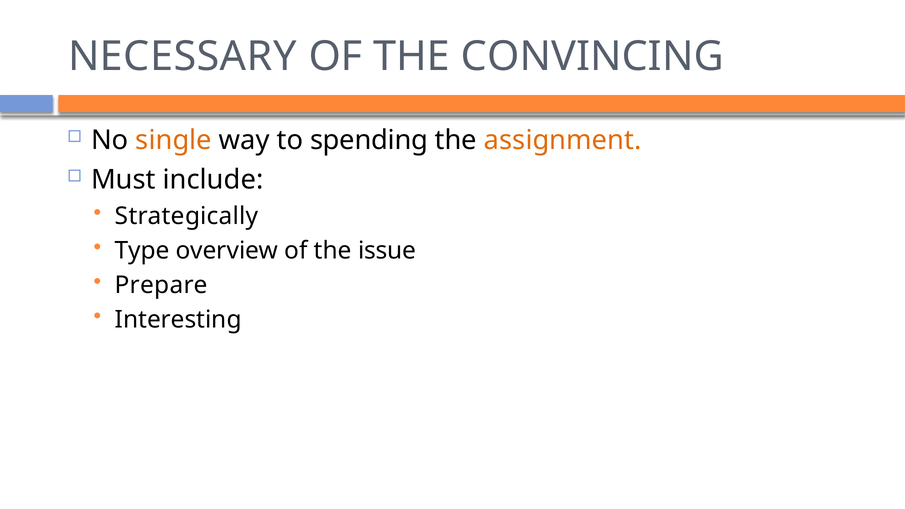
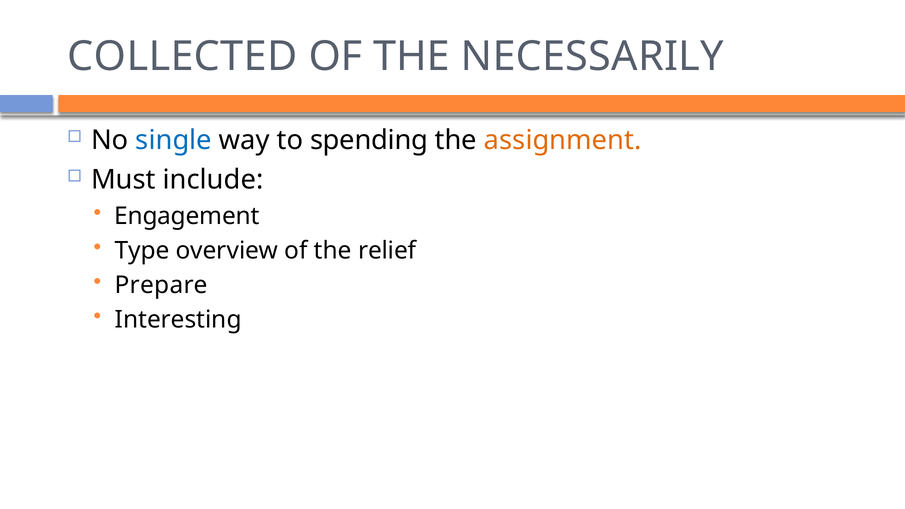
NECESSARY: NECESSARY -> COLLECTED (182, 57)
CONVINCING: CONVINCING -> NECESSARILY (592, 57)
single colour: orange -> blue (174, 140)
Strategically: Strategically -> Engagement (187, 216)
issue: issue -> relief (387, 251)
